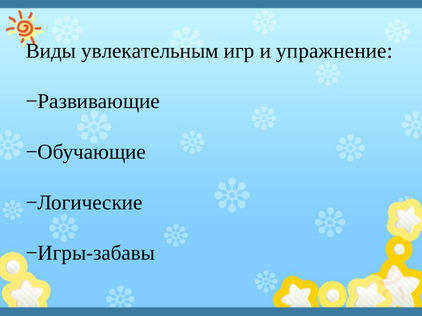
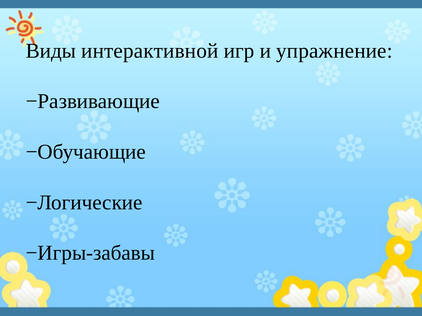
увлекательным: увлекательным -> интерактивной (150, 51)
